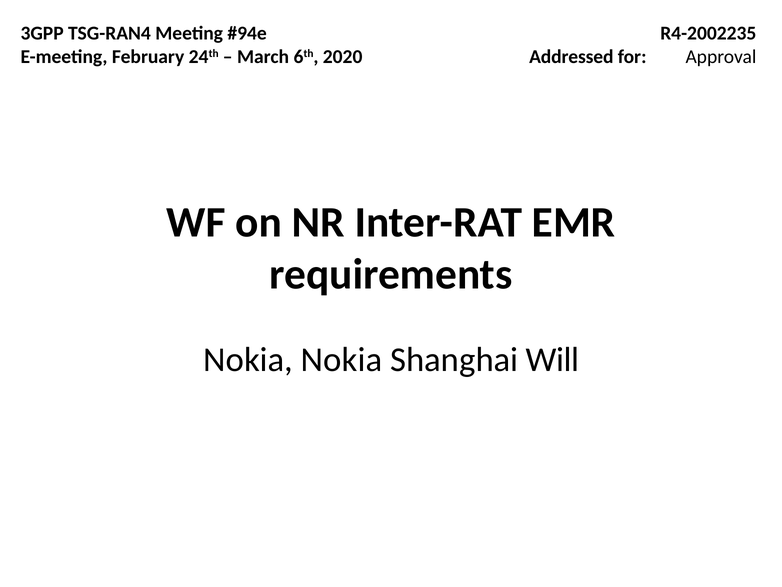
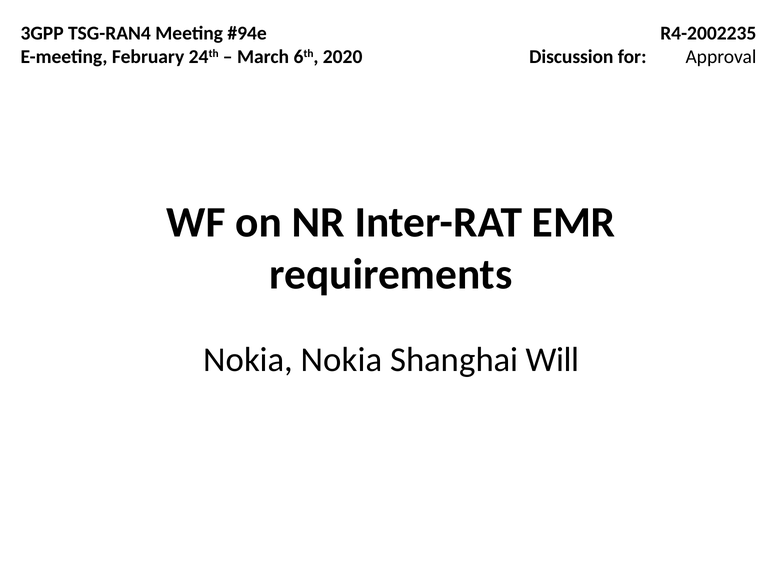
Addressed: Addressed -> Discussion (571, 57)
